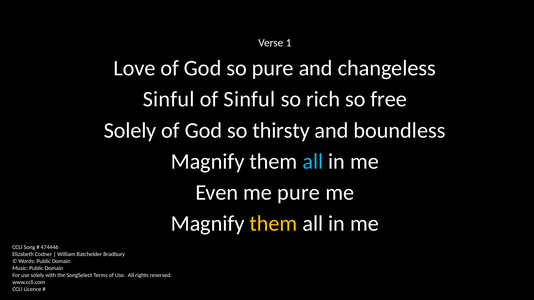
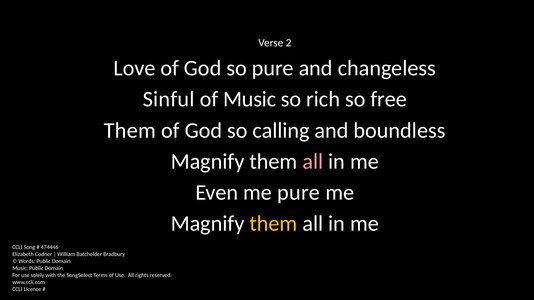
1: 1 -> 2 (289, 43)
of Sinful: Sinful -> Music (250, 99)
Solely: Solely -> Them (130, 130)
thirsty: thirsty -> calling (281, 130)
all colour: light blue -> pink (313, 162)
